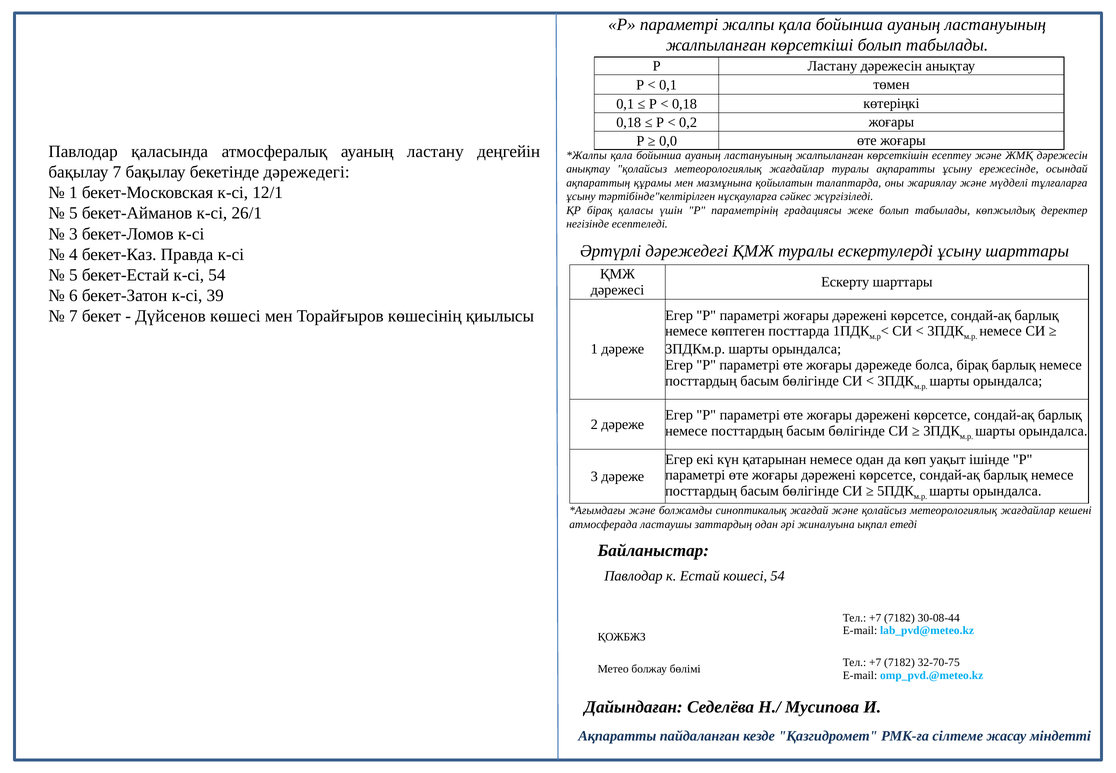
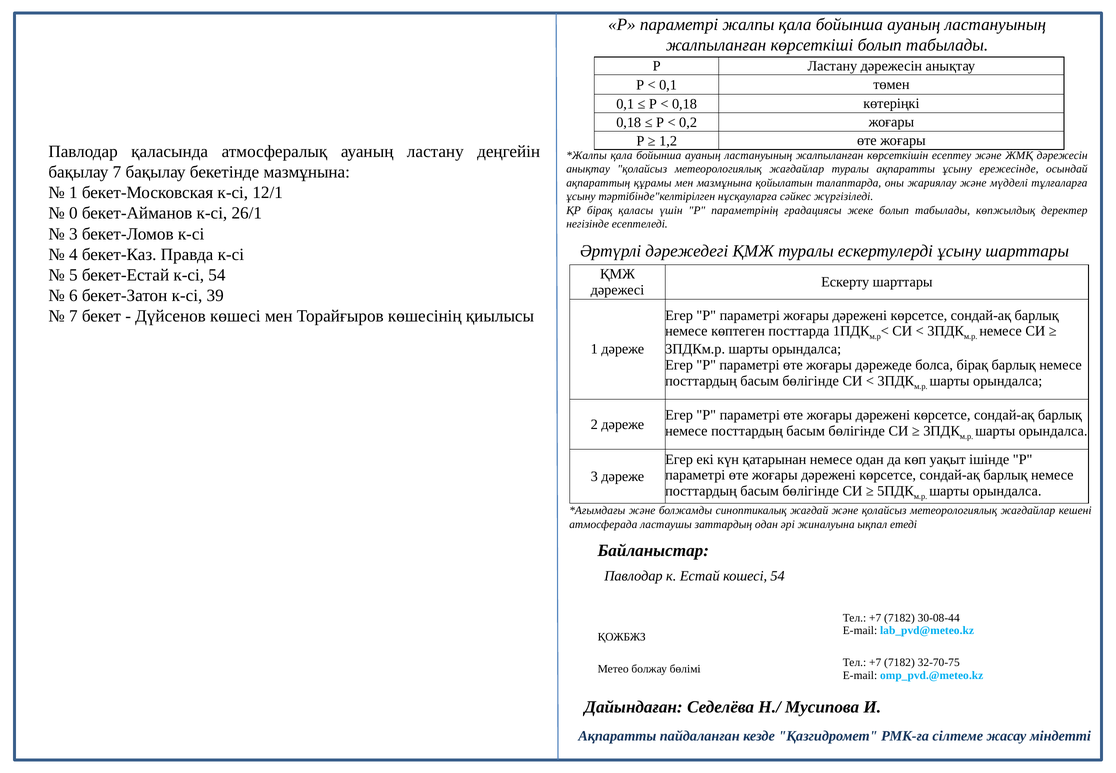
0,0: 0,0 -> 1,2 (668, 141)
бекетінде дәрежедегі: дәрежедегі -> мазмұнына (307, 172)
5: 5 -> 0 (73, 213)
